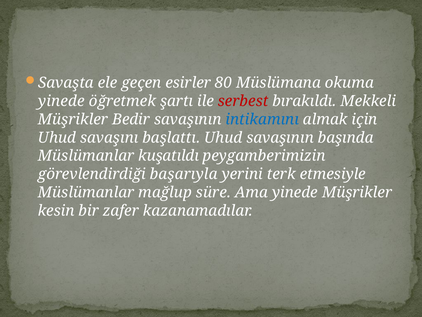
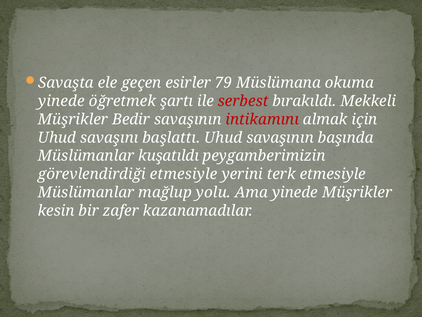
80: 80 -> 79 (223, 83)
intikamını colour: blue -> red (262, 119)
görevlendirdiği başarıyla: başarıyla -> etmesiyle (184, 174)
süre: süre -> yolu (213, 192)
